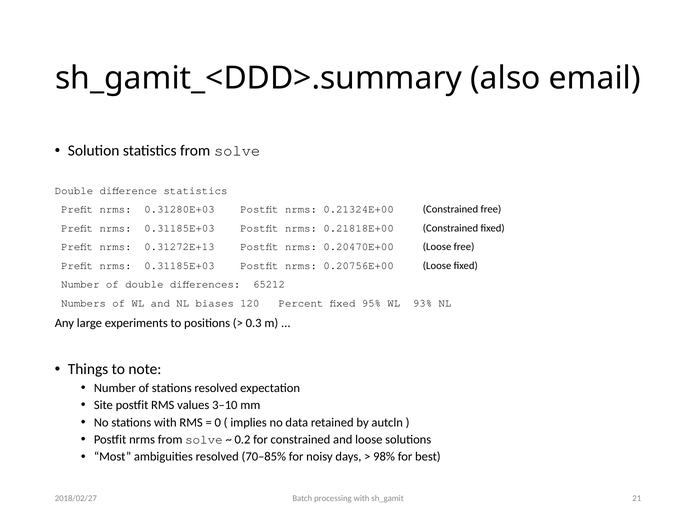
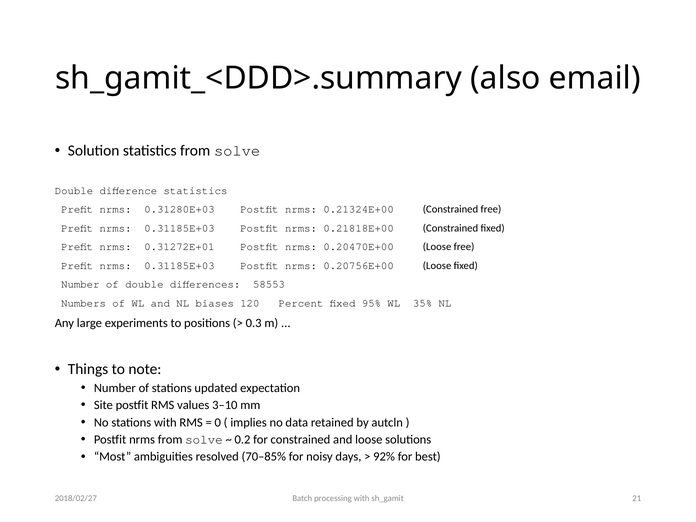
0.31272E+13: 0.31272E+13 -> 0.31272E+01 (179, 247)
65212: 65212 -> 58553 (269, 284)
93%: 93% -> 35% (423, 303)
stations resolved: resolved -> updated (216, 388)
98%: 98% -> 92% (384, 457)
